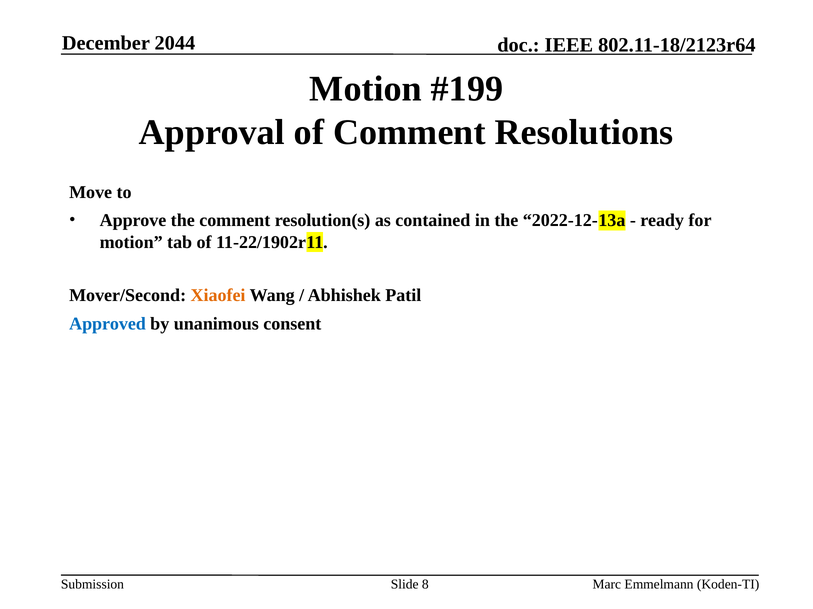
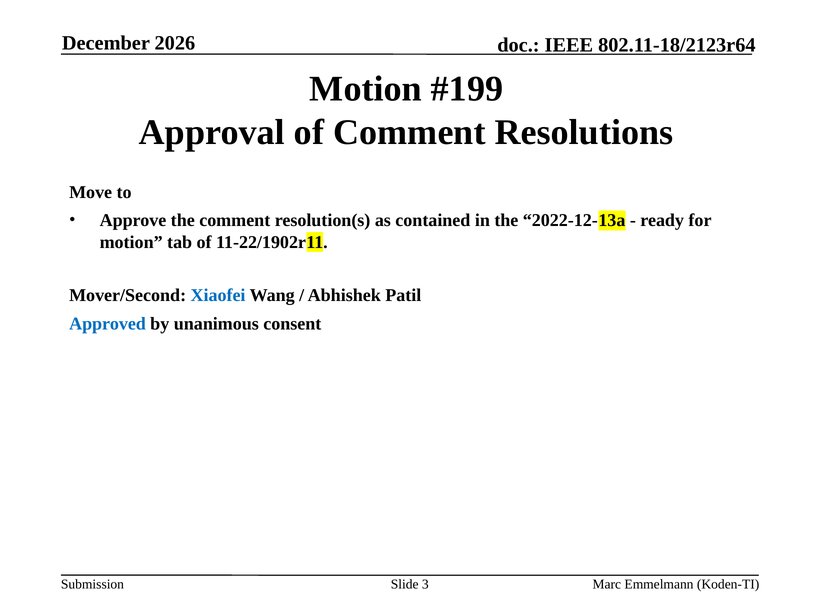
2044: 2044 -> 2026 (175, 43)
Xiaofei colour: orange -> blue (218, 296)
8: 8 -> 3 (425, 585)
